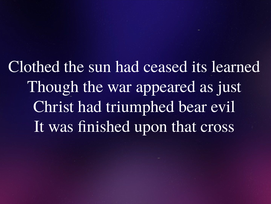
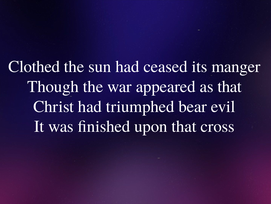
learned: learned -> manger (236, 66)
as just: just -> that (230, 86)
